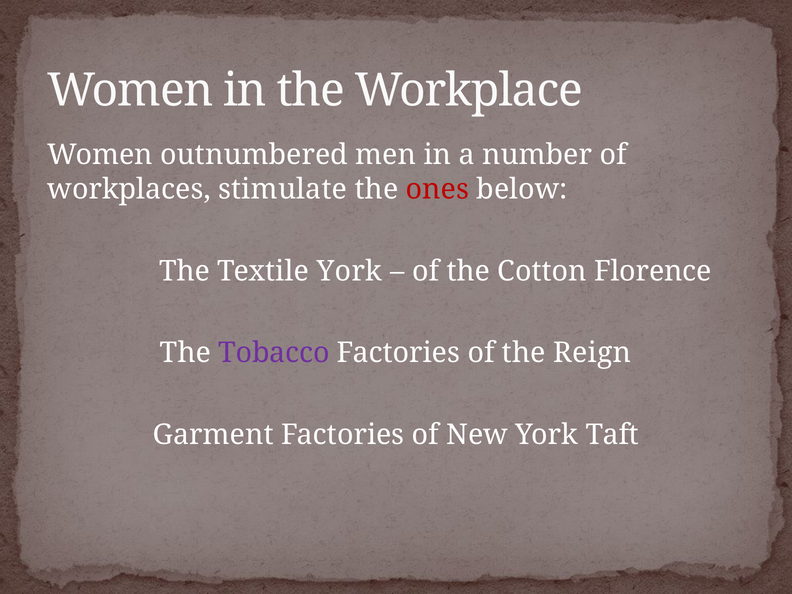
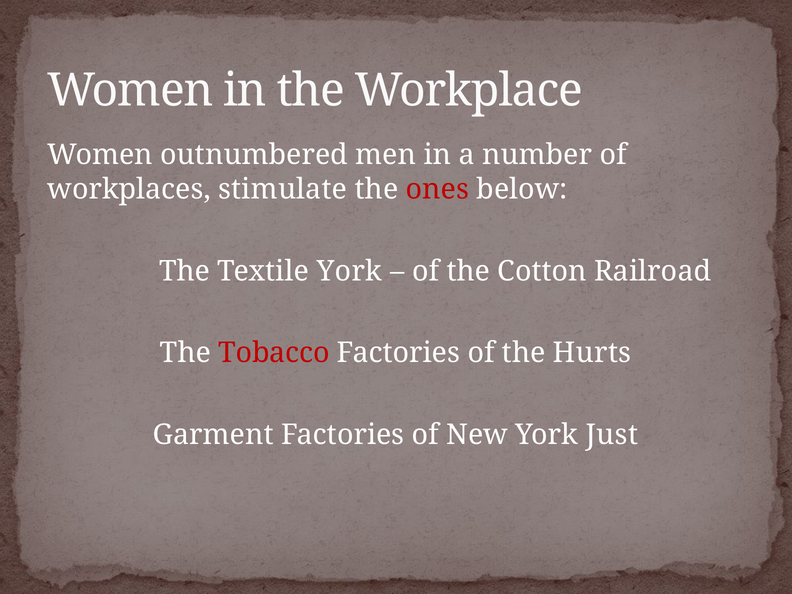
Florence: Florence -> Railroad (653, 271)
Tobacco colour: purple -> red (274, 353)
Reign: Reign -> Hurts (592, 353)
Taft: Taft -> Just (612, 435)
